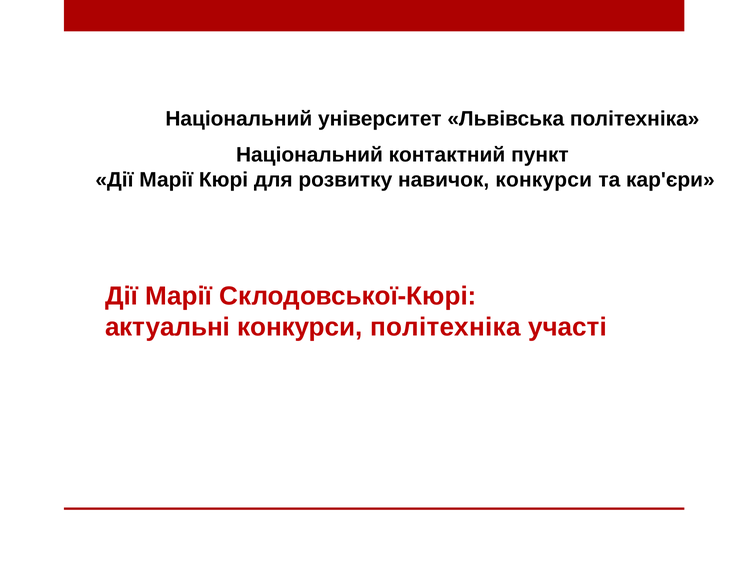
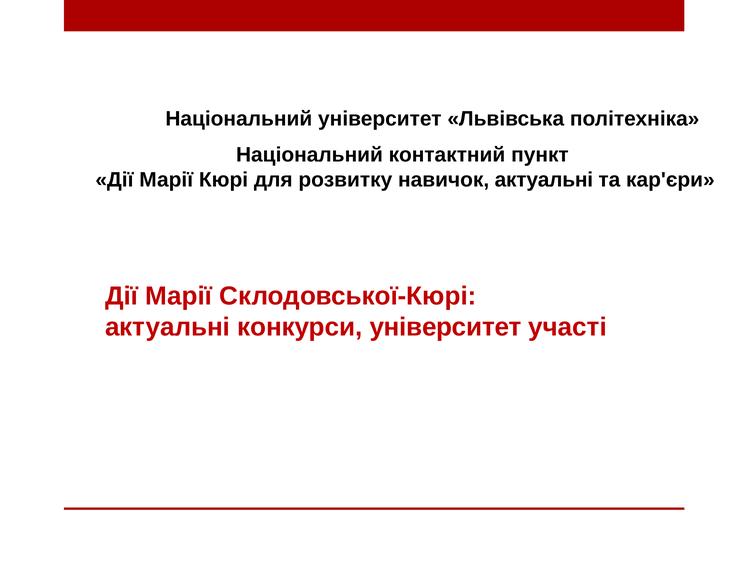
навичок конкурси: конкурси -> актуальні (544, 180)
конкурси політехніка: політехніка -> університет (446, 327)
